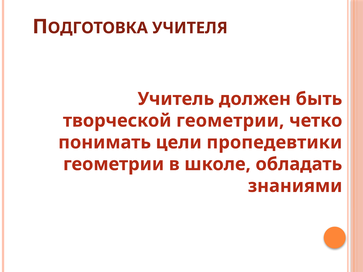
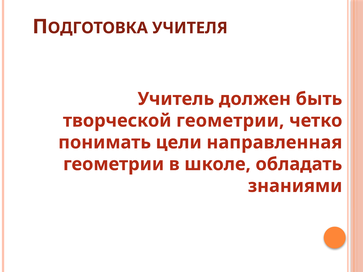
пропедевтики: пропедевтики -> направленная (274, 143)
